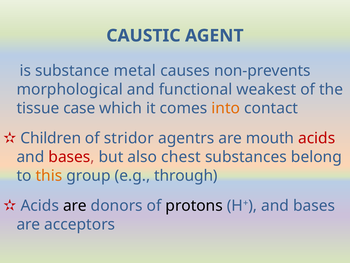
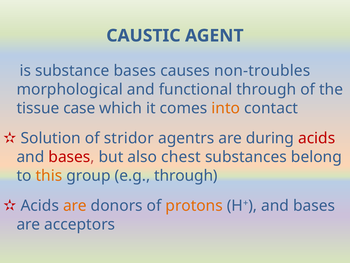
substance metal: metal -> bases (135, 71)
non-prevents: non-prevents -> non-troubles (262, 71)
functional weakest: weakest -> through (266, 89)
Children: Children -> Solution (51, 138)
mouth: mouth -> during (270, 138)
are colour: black -> orange (75, 205)
protons colour: black -> orange (194, 205)
